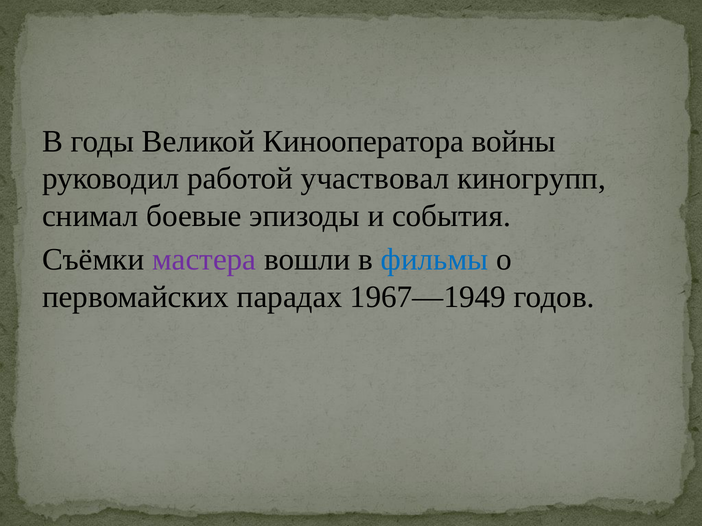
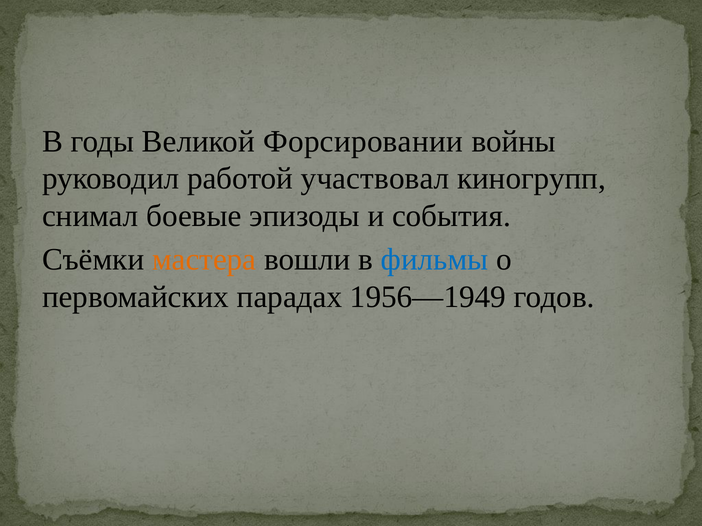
Кинооператора: Кинооператора -> Форсировании (363, 141)
мастера colour: purple -> orange (204, 260)
1967—1949: 1967—1949 -> 1956—1949 (428, 297)
